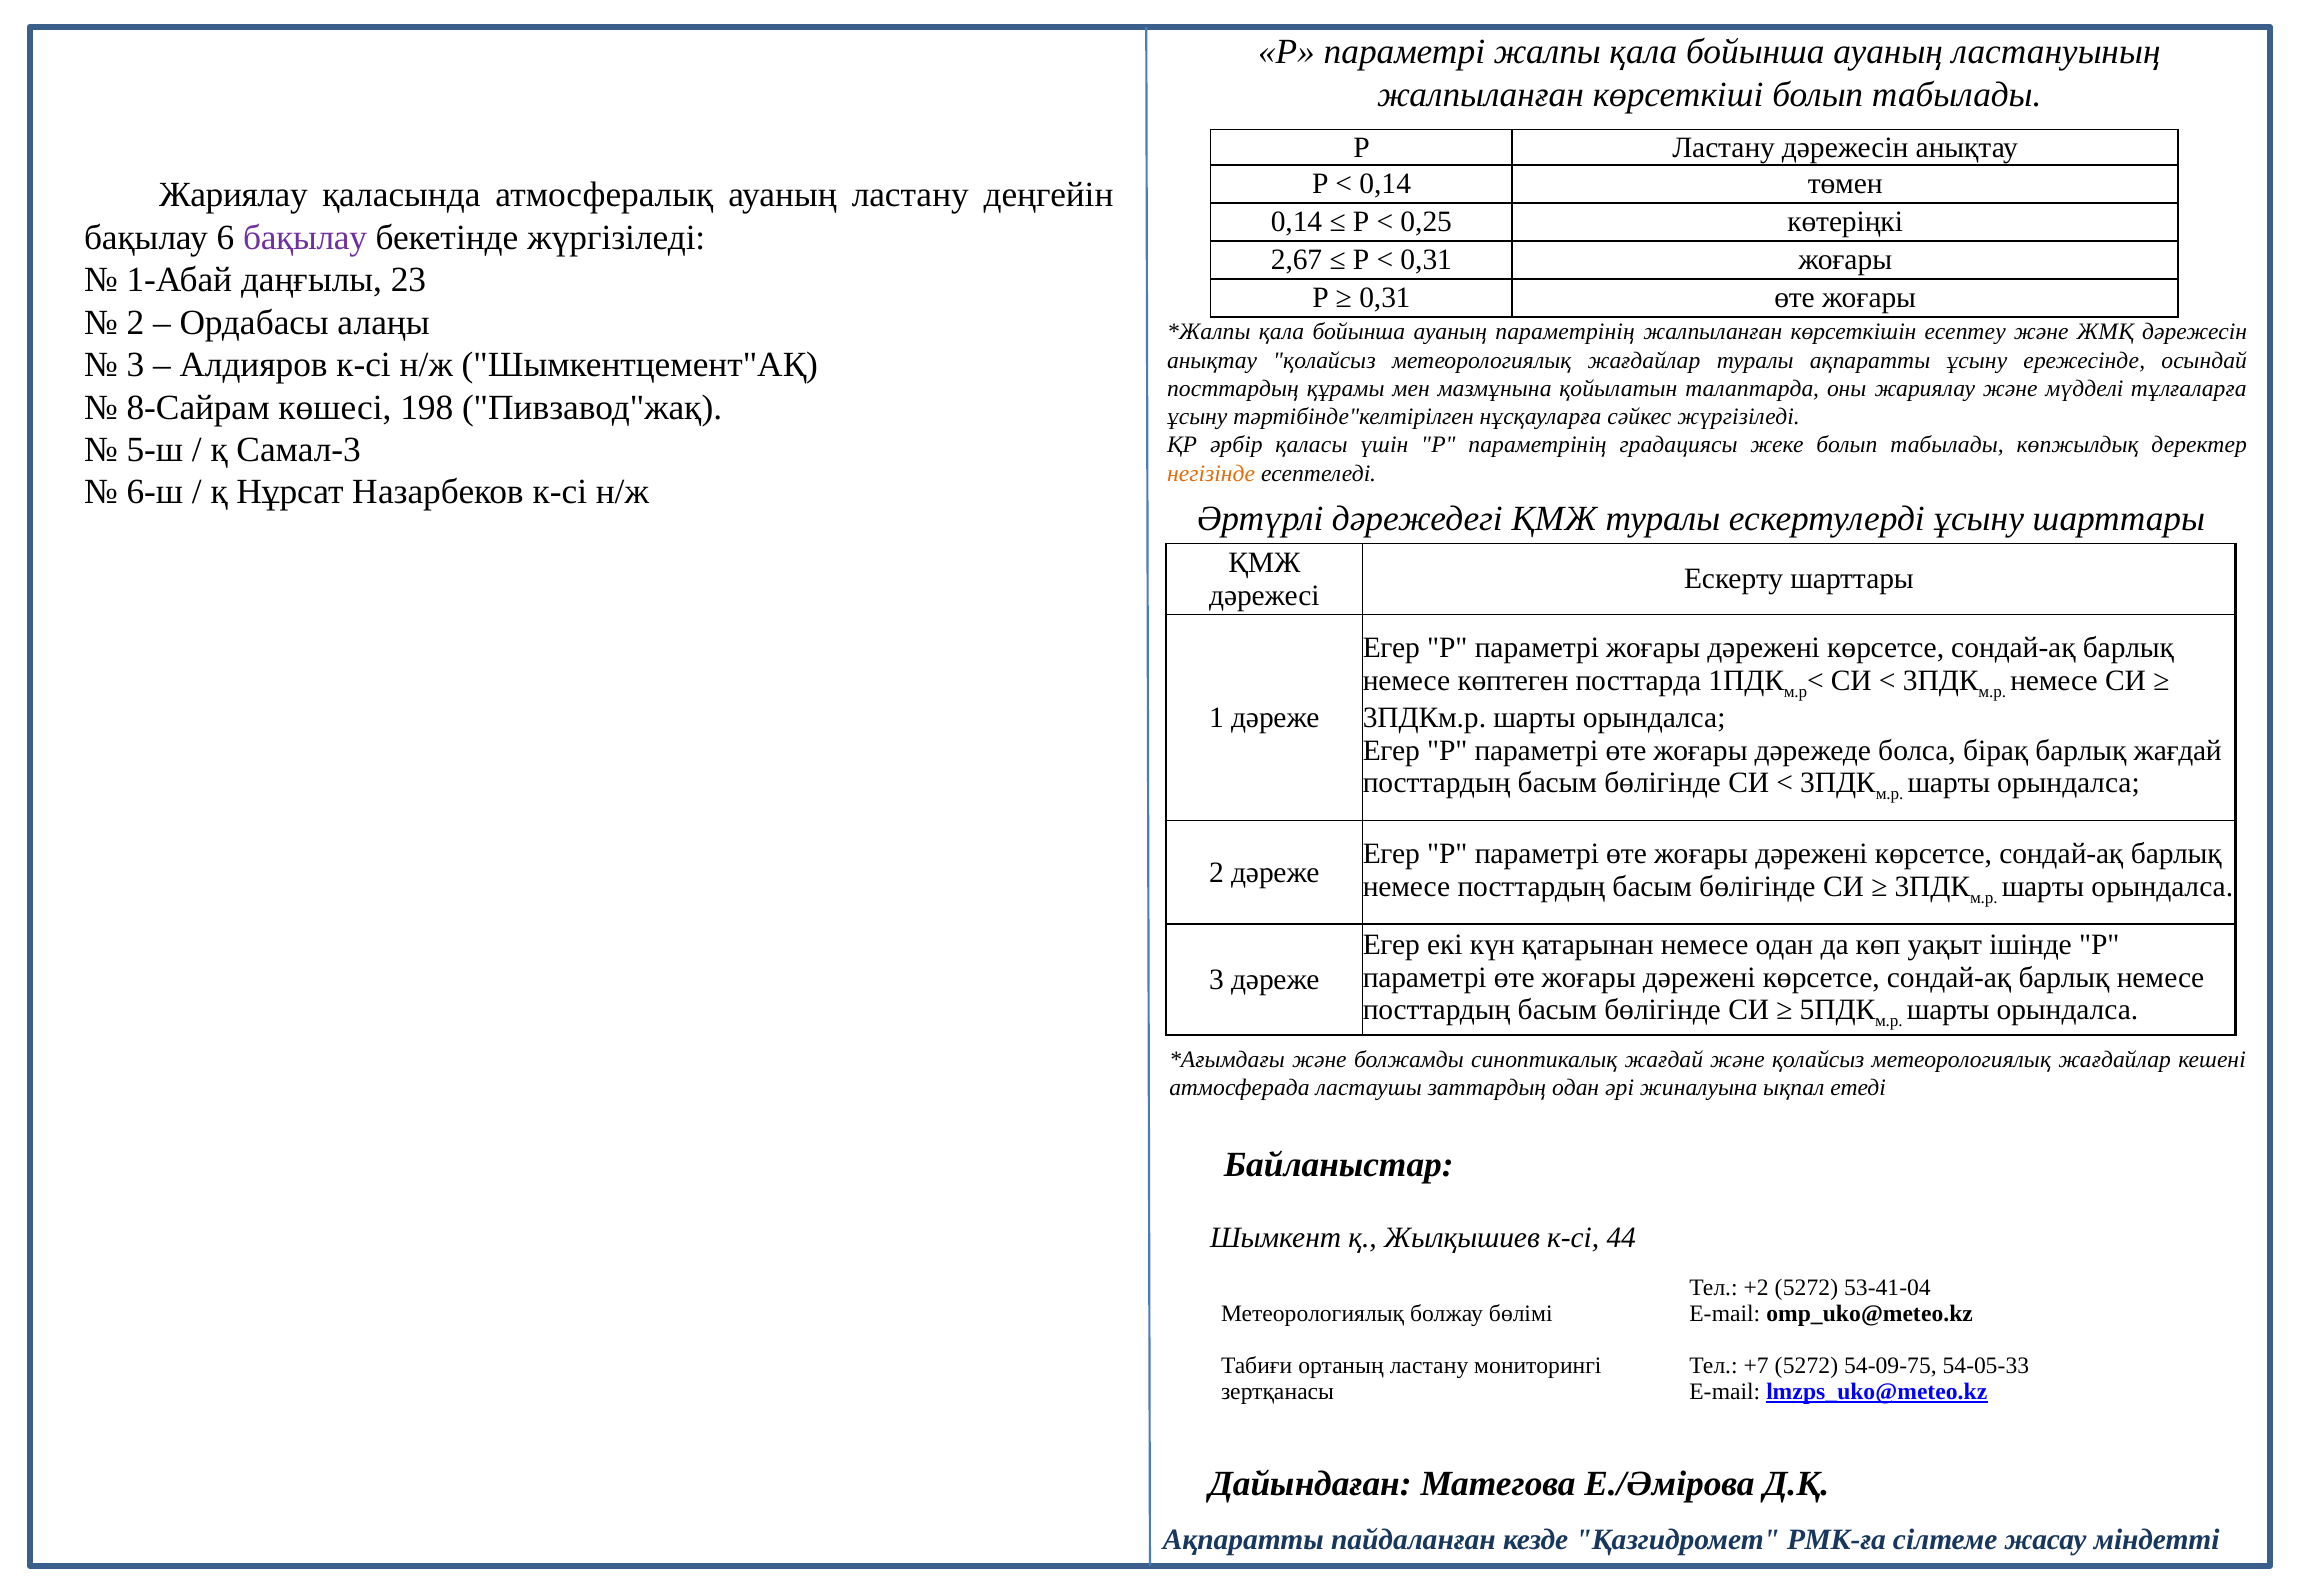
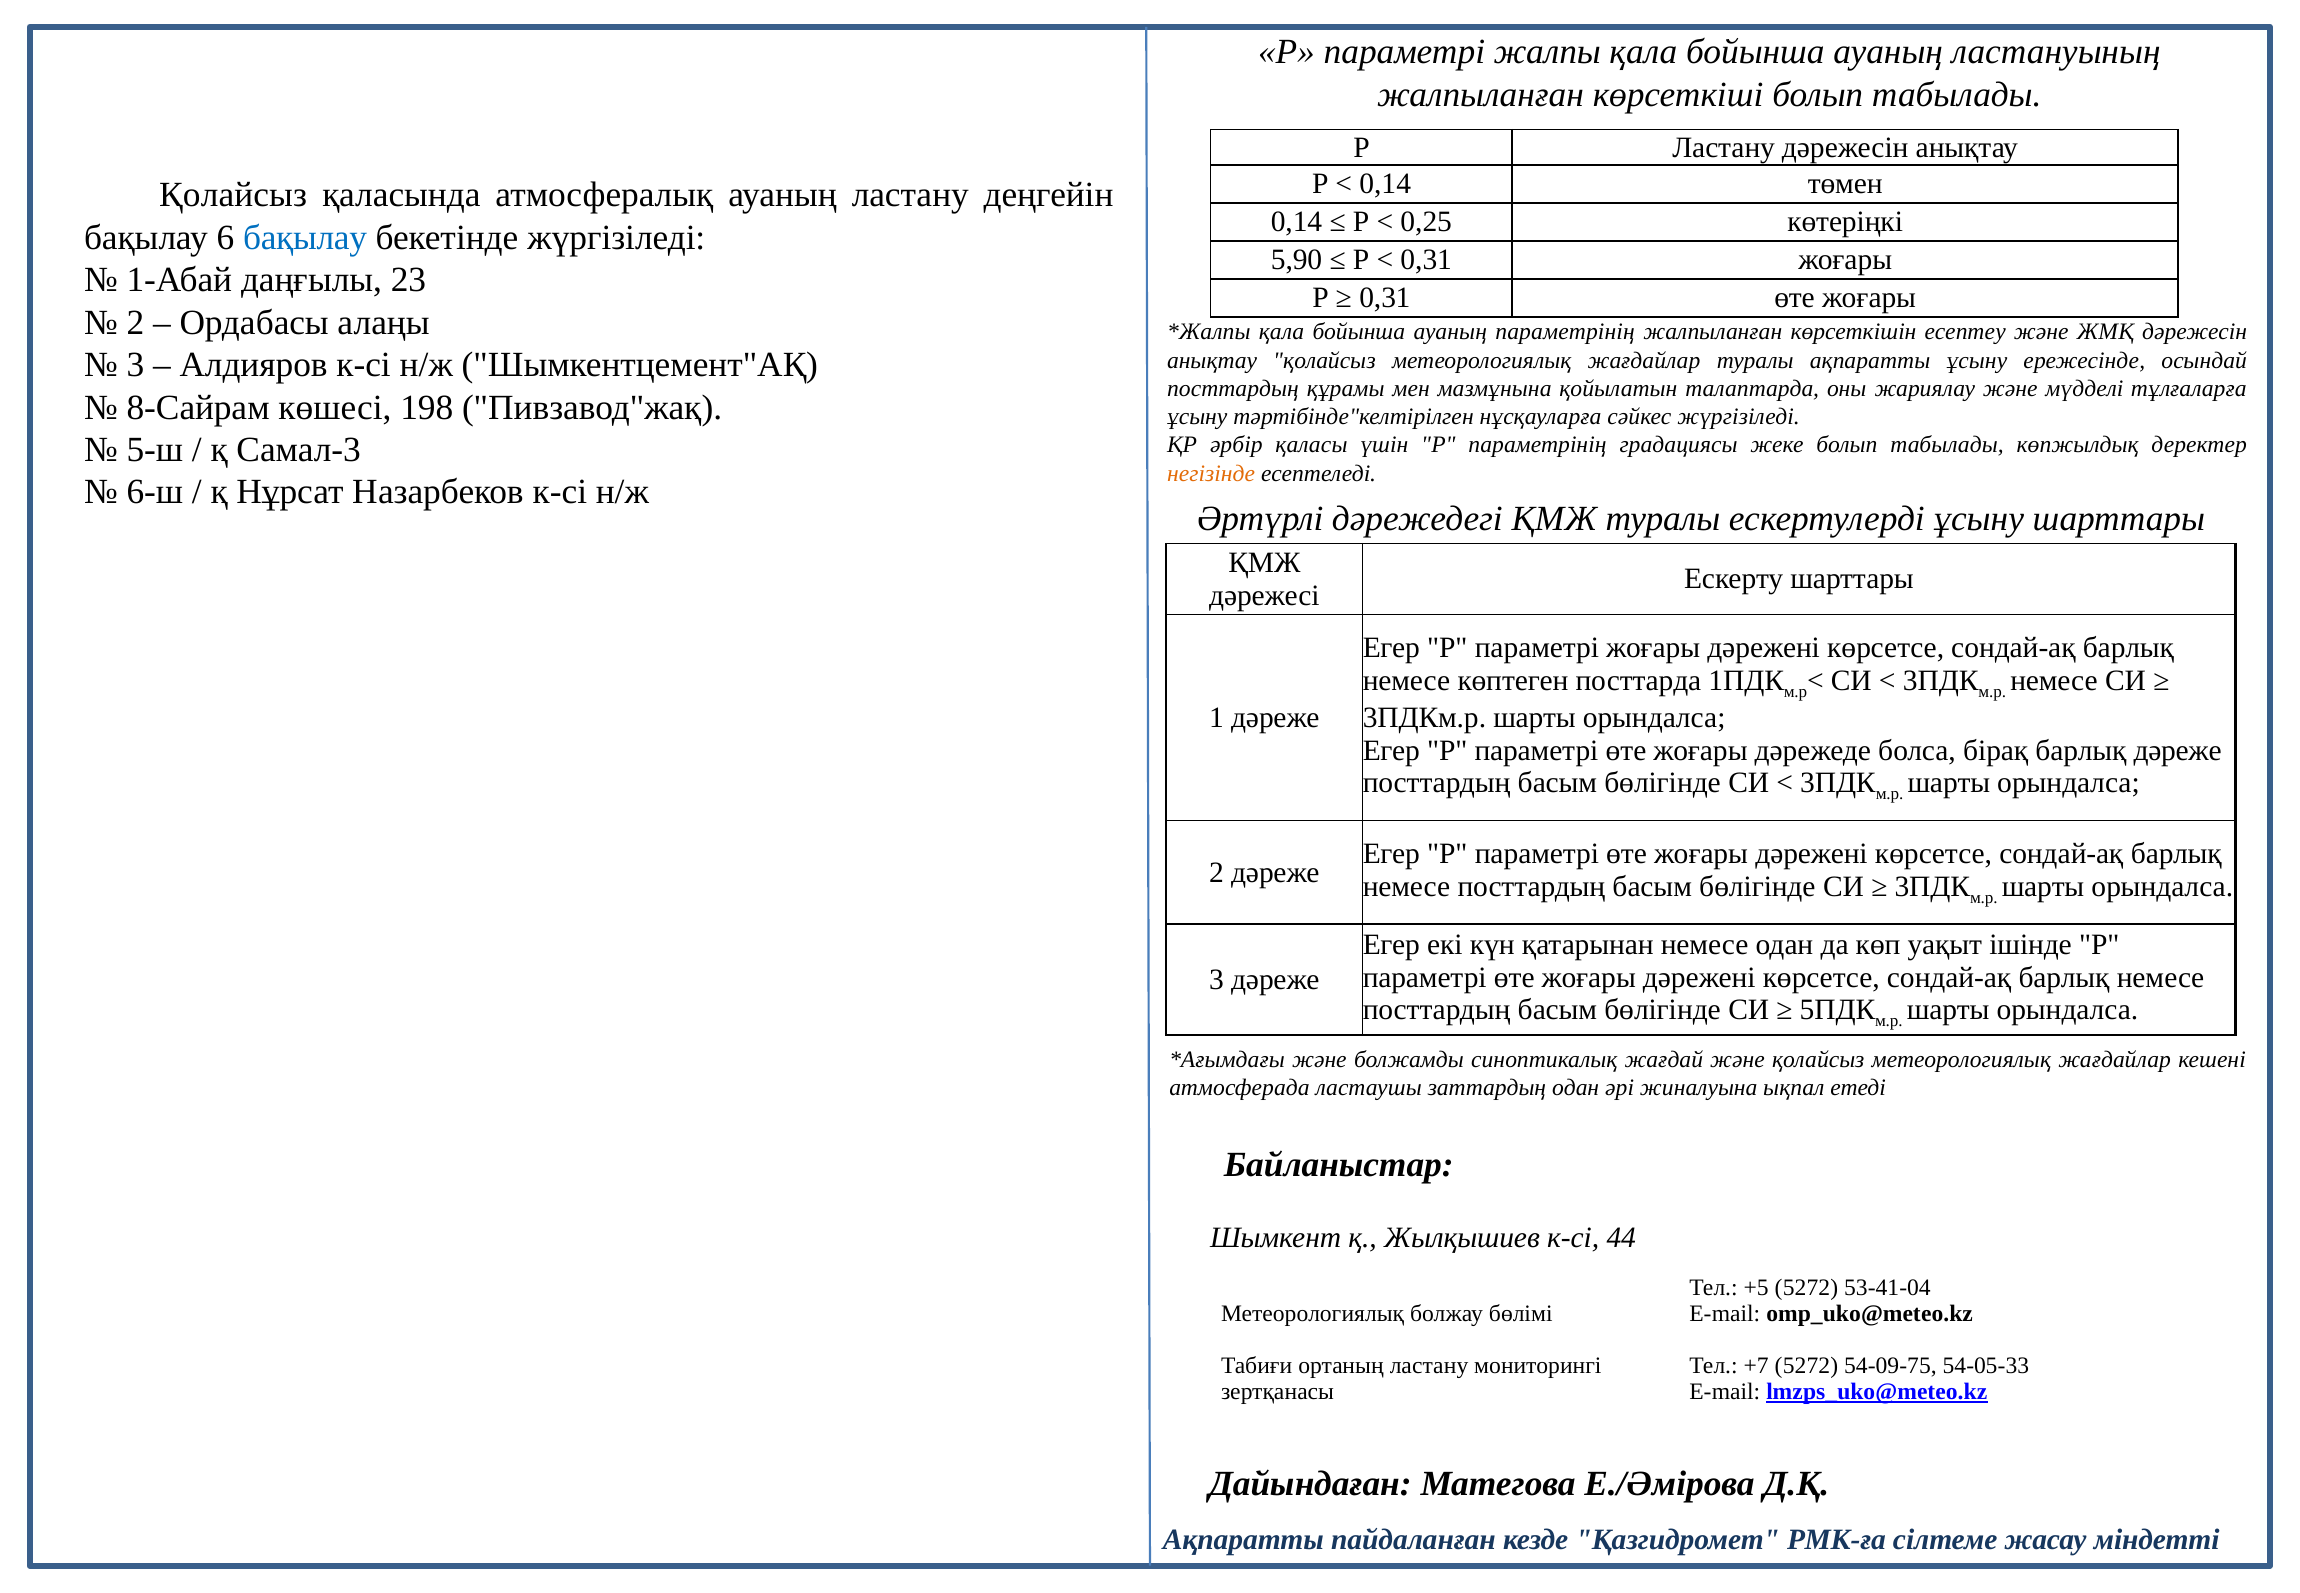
Жариялау: Жариялау -> Қолайсыз (233, 195)
бақылау colour: purple -> blue (305, 237)
2,67: 2,67 -> 5,90 (1297, 260)
барлық жағдай: жағдай -> дәреже (2178, 750)
+2: +2 -> +5 (1756, 1287)
